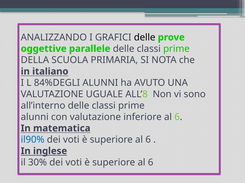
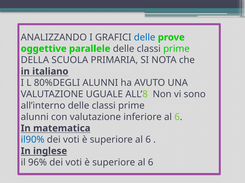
delle colour: black -> blue (145, 37)
84%DEGLI: 84%DEGLI -> 80%DEGLI (57, 83)
30%: 30% -> 96% (38, 163)
